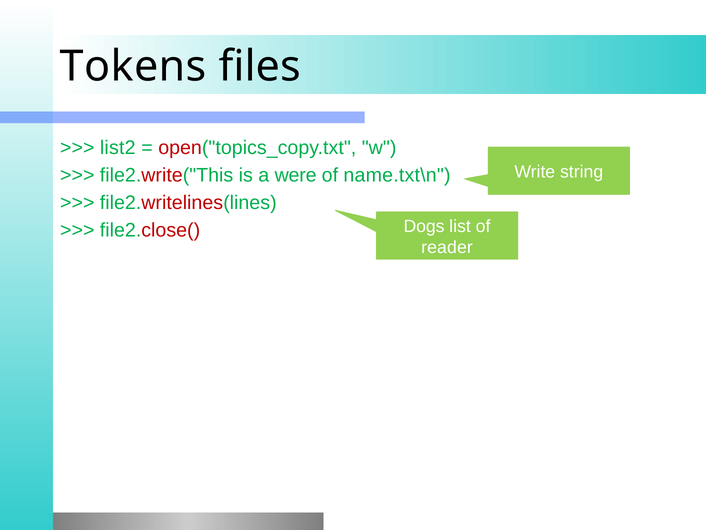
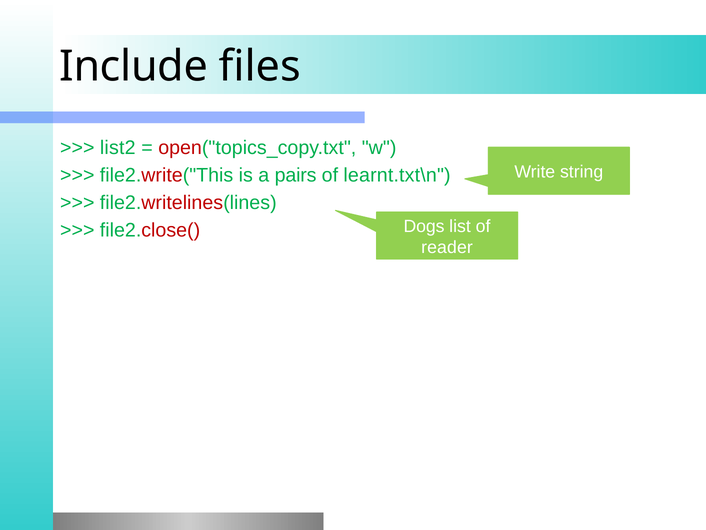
Tokens: Tokens -> Include (134, 66)
were: were -> pairs (296, 175)
name.txt\n: name.txt\n -> learnt.txt\n (397, 175)
